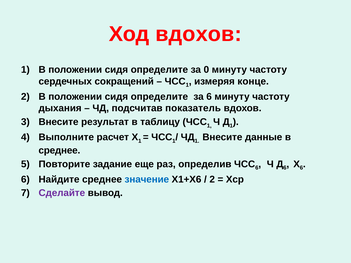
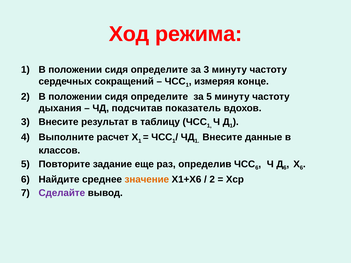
Ход вдохов: вдохов -> режима (199, 34)
за 0: 0 -> 3 (206, 70)
за 6: 6 -> 5 (209, 97)
среднее: среднее -> классов (59, 151)
значение colour: blue -> orange (147, 180)
